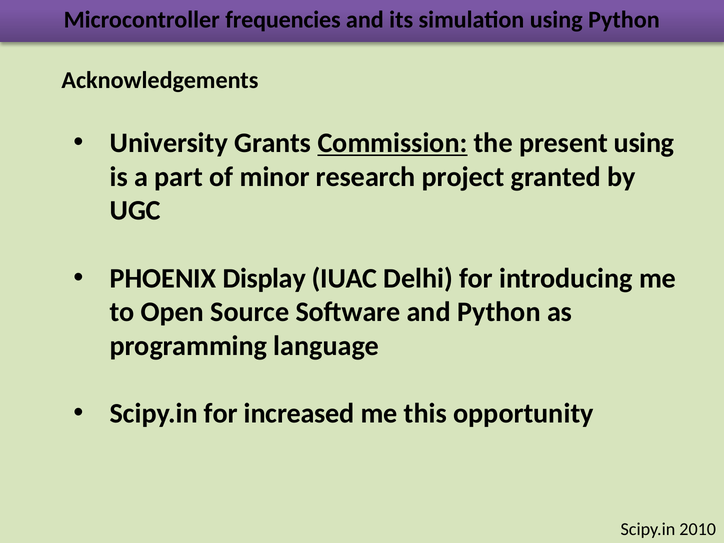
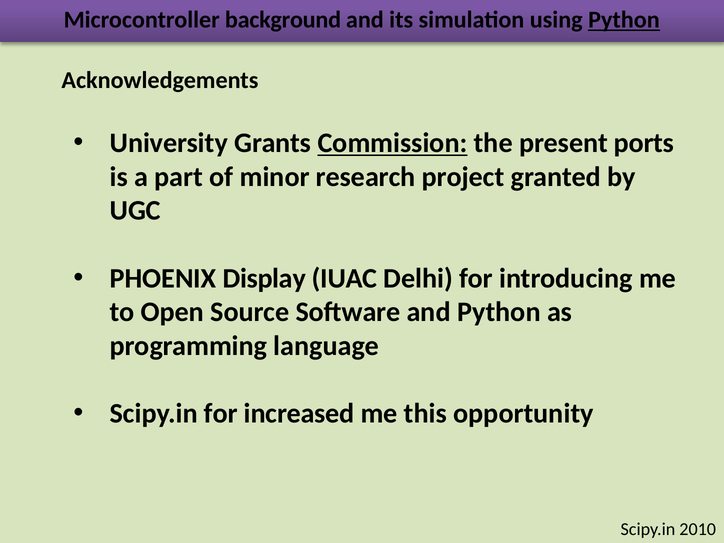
frequencies: frequencies -> background (283, 20)
Python underline: none -> present (624, 20)
present using: using -> ports (644, 143)
